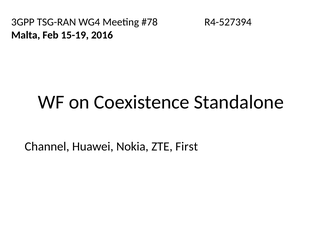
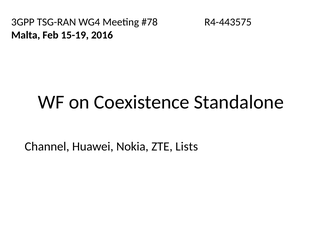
R4-527394: R4-527394 -> R4-443575 (228, 22)
First: First -> Lists (187, 147)
